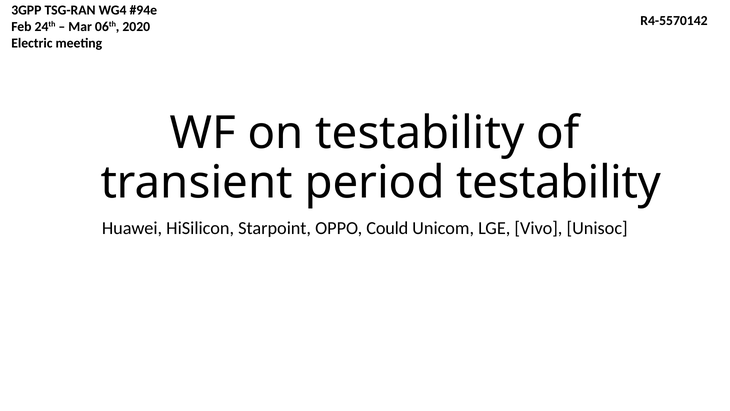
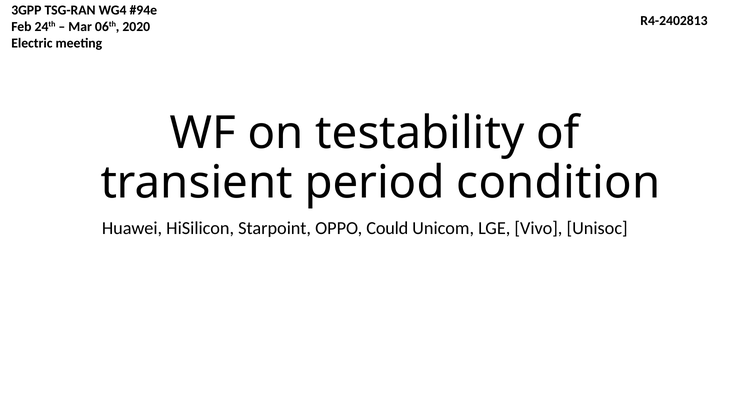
R4-5570142: R4-5570142 -> R4-2402813 (674, 21)
period testability: testability -> condition (558, 182)
